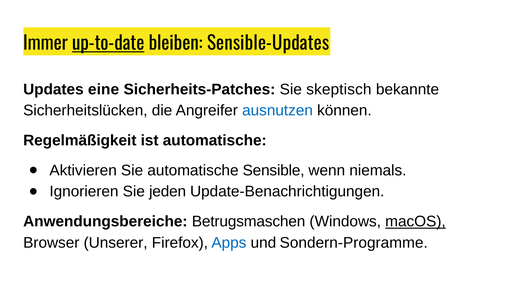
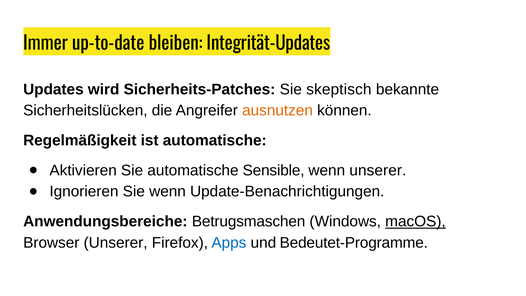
up-to-date underline: present -> none (108, 44)
Sensible-Updates: Sensible-Updates -> Integrität-Updates (268, 44)
eine: eine -> wird (104, 89)
ausnutzen colour: blue -> orange (278, 110)
wenn niemals: niemals -> unserer (378, 170)
Sie jeden: jeden -> wenn (168, 191)
Sondern-Programme: Sondern-Programme -> Bedeutet-Programme (354, 243)
